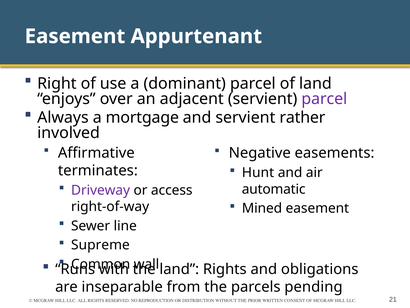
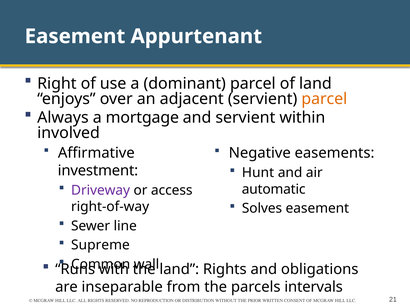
parcel colour: purple -> orange (324, 99)
rather: rather -> within (302, 117)
terminates: terminates -> investment (98, 170)
Mined: Mined -> Solves (262, 208)
pending: pending -> intervals (314, 287)
